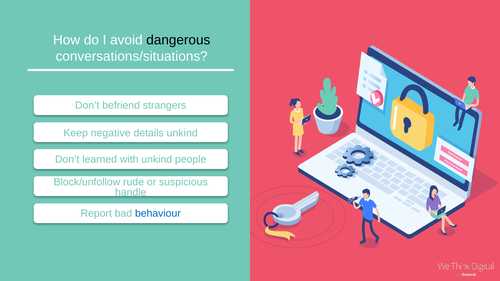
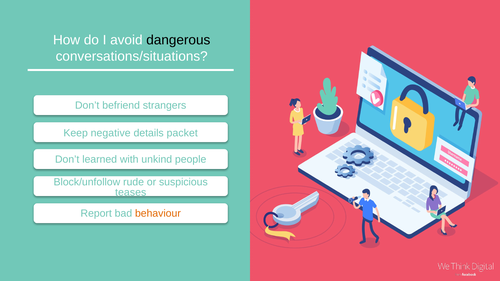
details unkind: unkind -> packet (182, 133)
handle: handle -> teases (131, 192)
behaviour colour: blue -> orange (158, 214)
